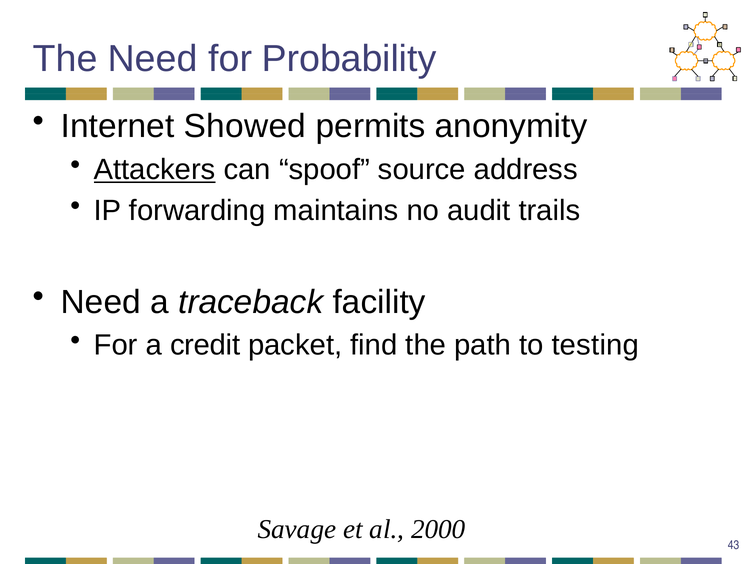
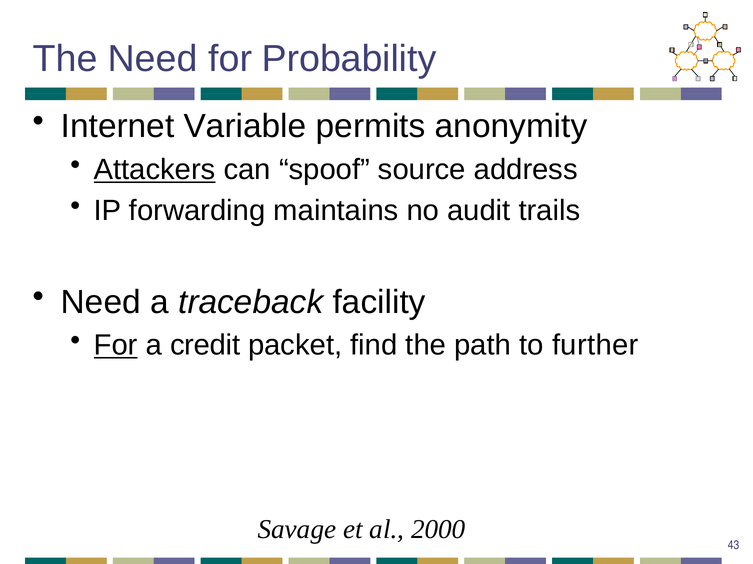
Showed: Showed -> Variable (245, 127)
For underline: none -> present (116, 346)
testing: testing -> further (595, 346)
